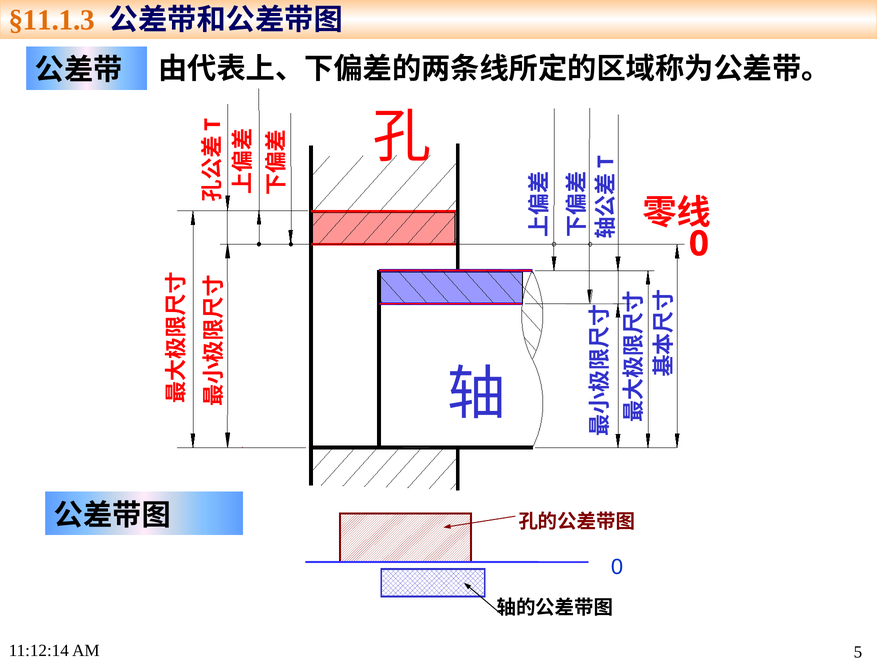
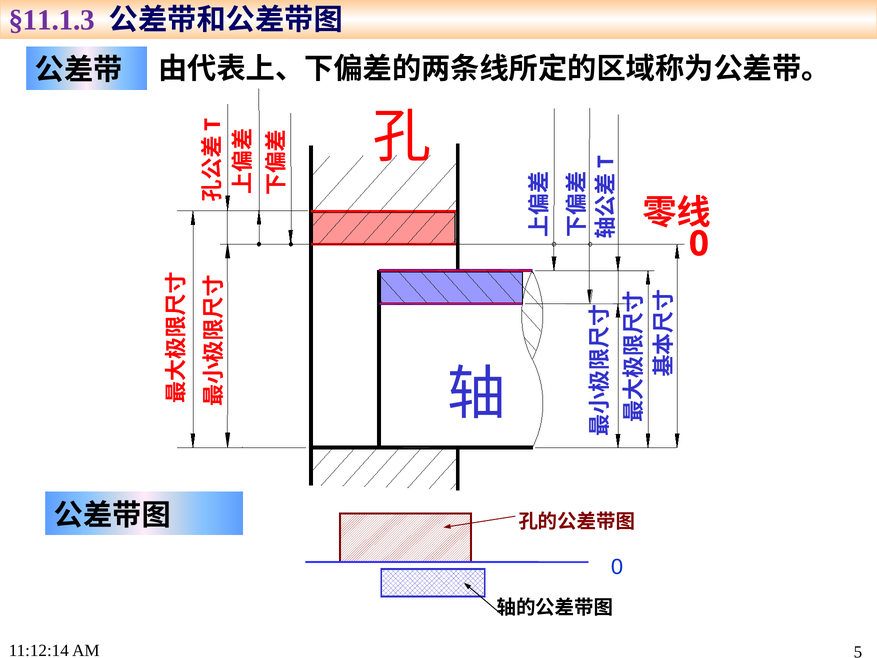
§11.1.3 colour: orange -> purple (52, 20)
